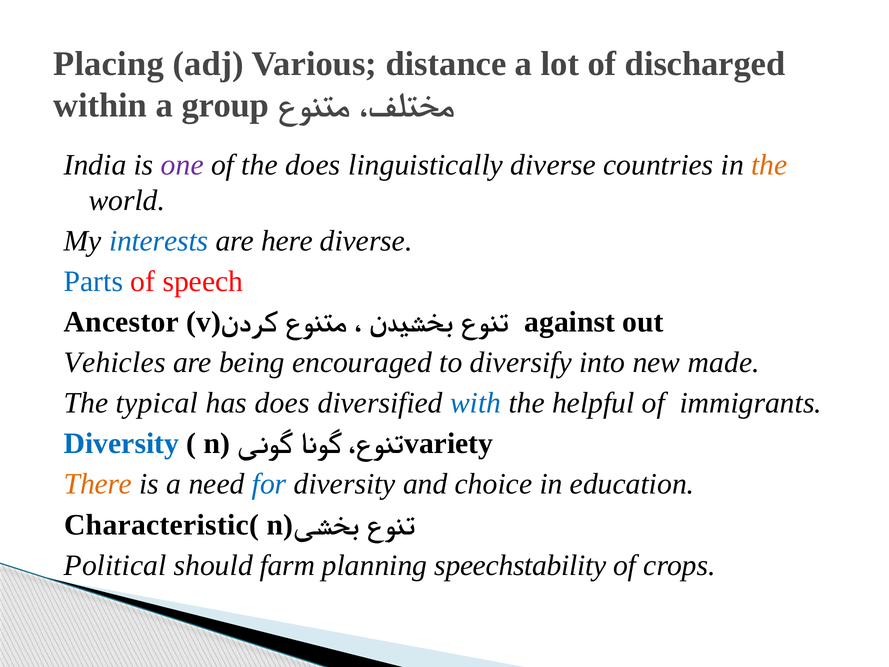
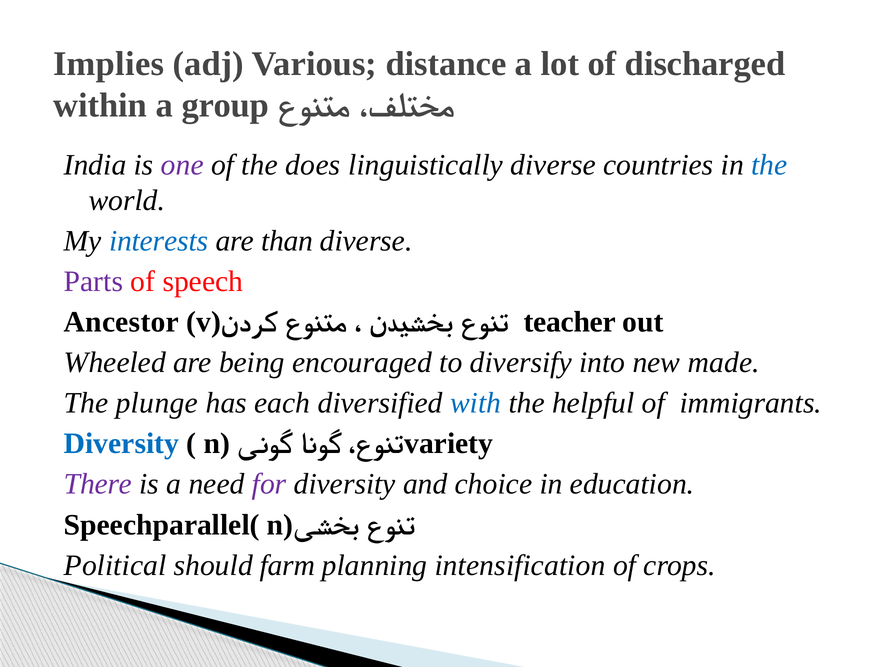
Placing: Placing -> Implies (109, 64)
the colour: orange -> blue (769, 165)
here: here -> than (287, 241)
Parts colour: blue -> purple (93, 282)
against: against -> teacher (570, 322)
Vehicles: Vehicles -> Wheeled (115, 363)
typical: typical -> plunge (157, 403)
has does: does -> each (282, 403)
There colour: orange -> purple (98, 484)
for colour: blue -> purple (269, 484)
Characteristic(: Characteristic( -> Speechparallel( (162, 525)
speechstability: speechstability -> intensification (520, 565)
